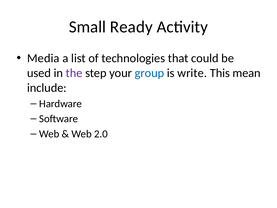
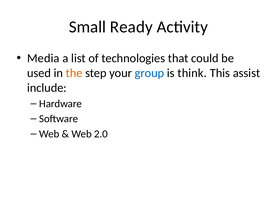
the colour: purple -> orange (74, 73)
write: write -> think (192, 73)
mean: mean -> assist (246, 73)
